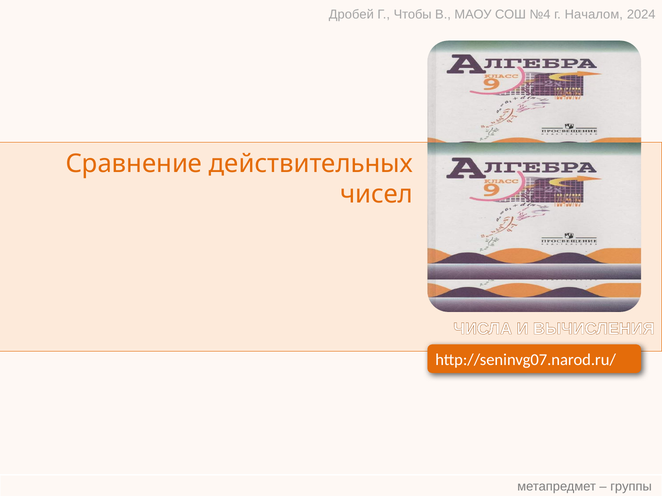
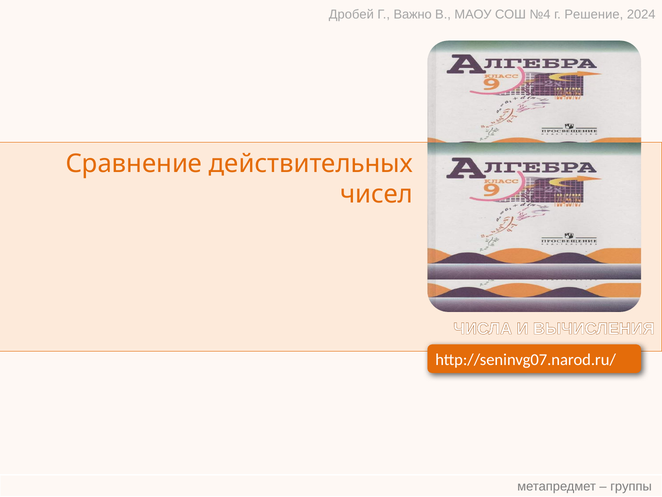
Чтобы: Чтобы -> Важно (413, 14)
Началом: Началом -> Решение (594, 14)
